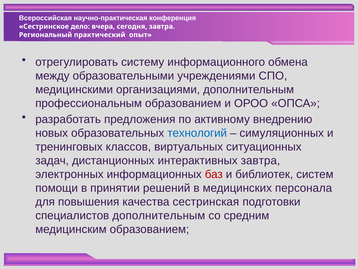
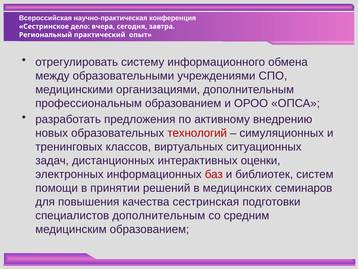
технологий colour: blue -> red (197, 133)
интерактивных завтра: завтра -> оценки (261, 160)
персонала: персонала -> семинаров (304, 188)
